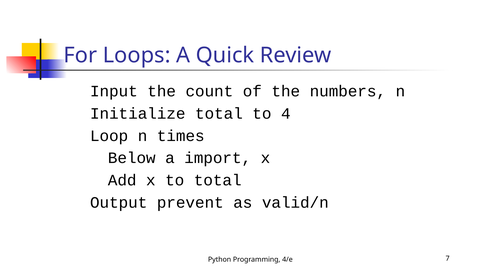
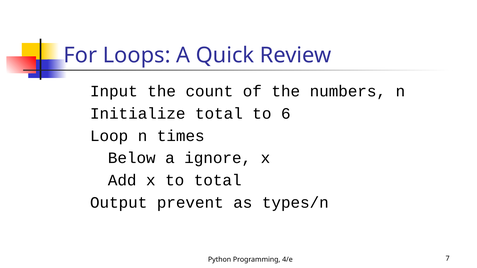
4: 4 -> 6 (286, 114)
import: import -> ignore (218, 158)
valid/n: valid/n -> types/n (295, 203)
